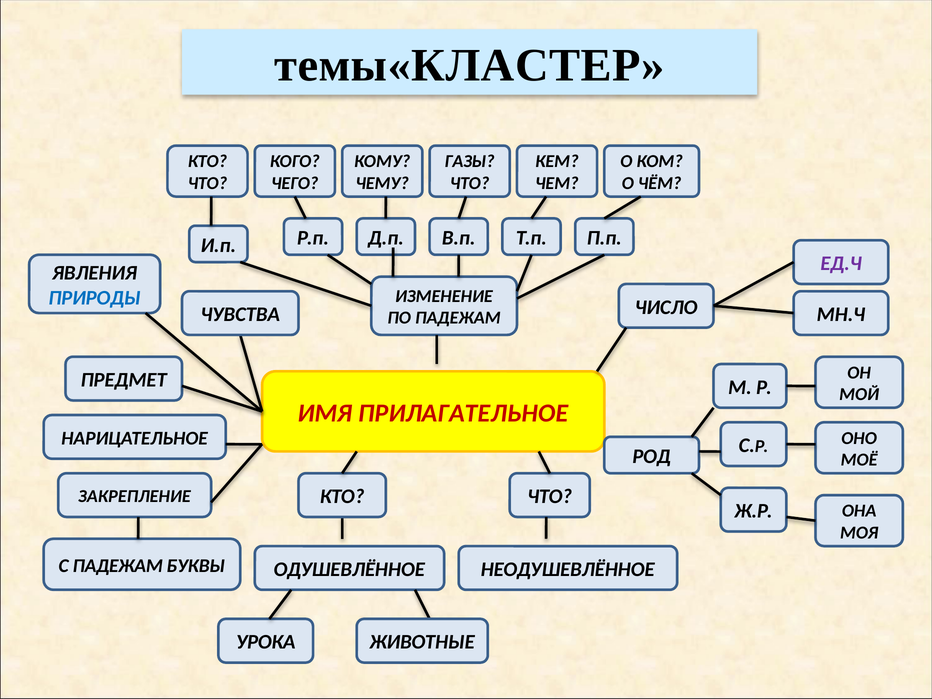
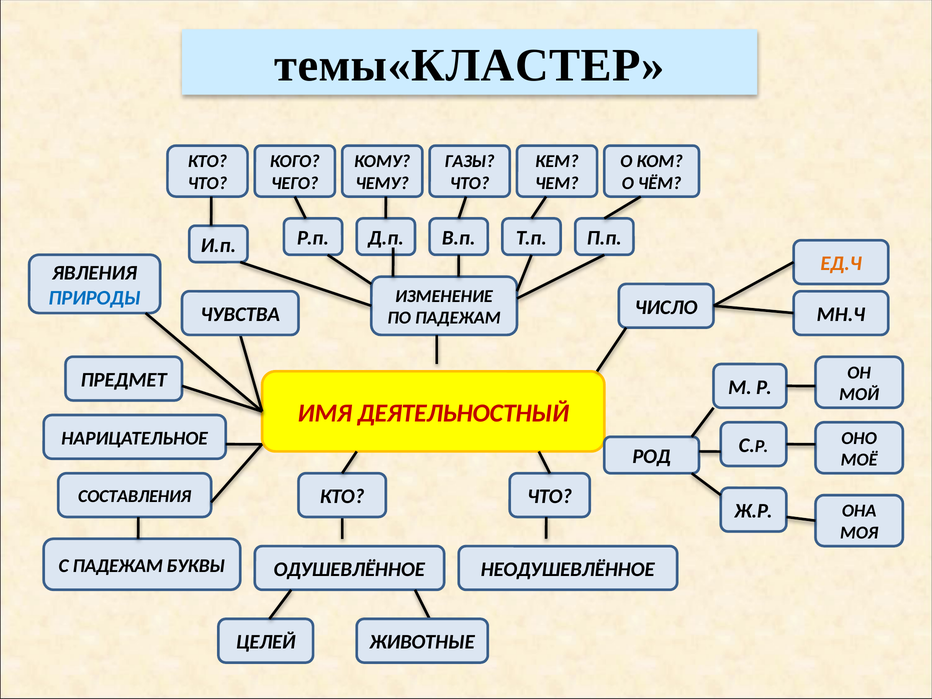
ЕД.Ч colour: purple -> orange (841, 264)
ПРИЛАГАТЕЛЬНОЕ: ПРИЛАГАТЕЛЬНОЕ -> ДЕЯТЕЛЬНОСТНЫЙ (463, 413)
ЗАКРЕПЛЕНИЕ: ЗАКРЕПЛЕНИЕ -> СОСТАВЛЕНИЯ (135, 496)
УРОКА: УРОКА -> ЦЕЛЕЙ (266, 642)
